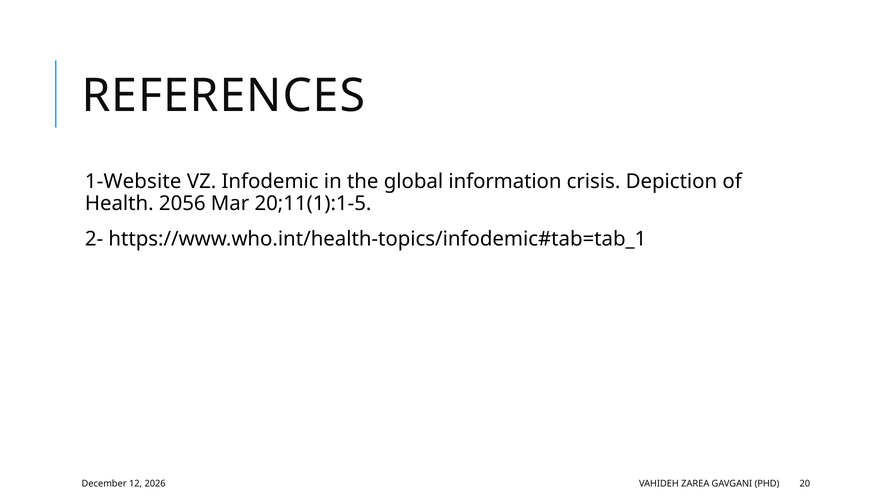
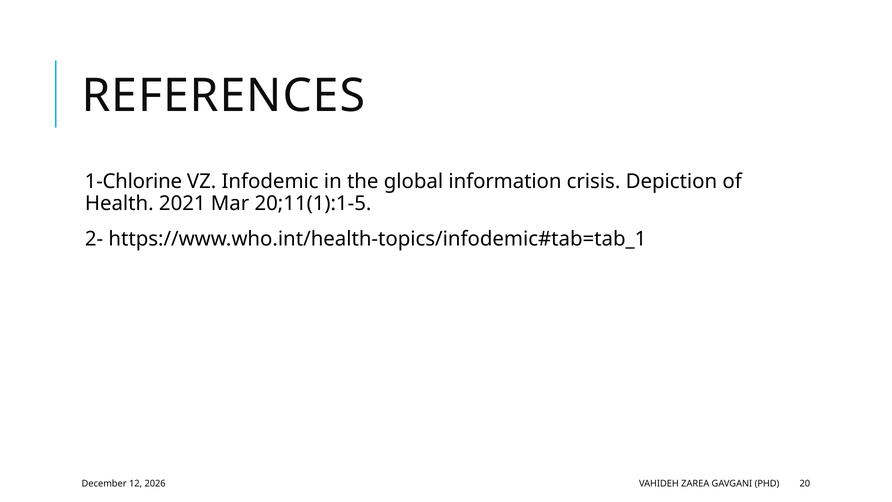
1-Website: 1-Website -> 1-Chlorine (133, 181)
2056: 2056 -> 2021 (182, 204)
